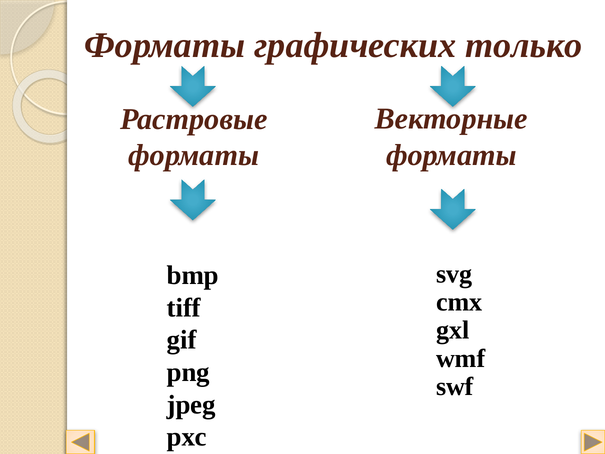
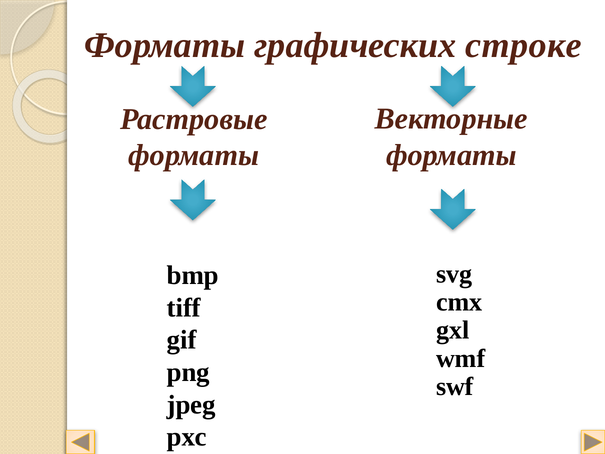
только: только -> строке (524, 45)
